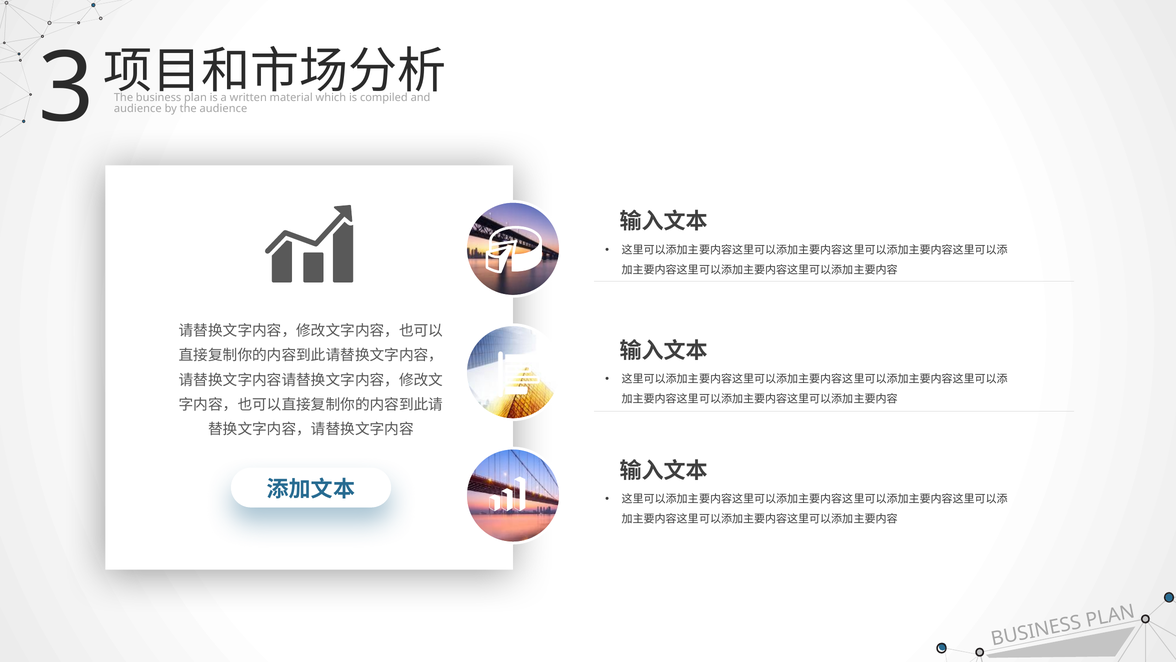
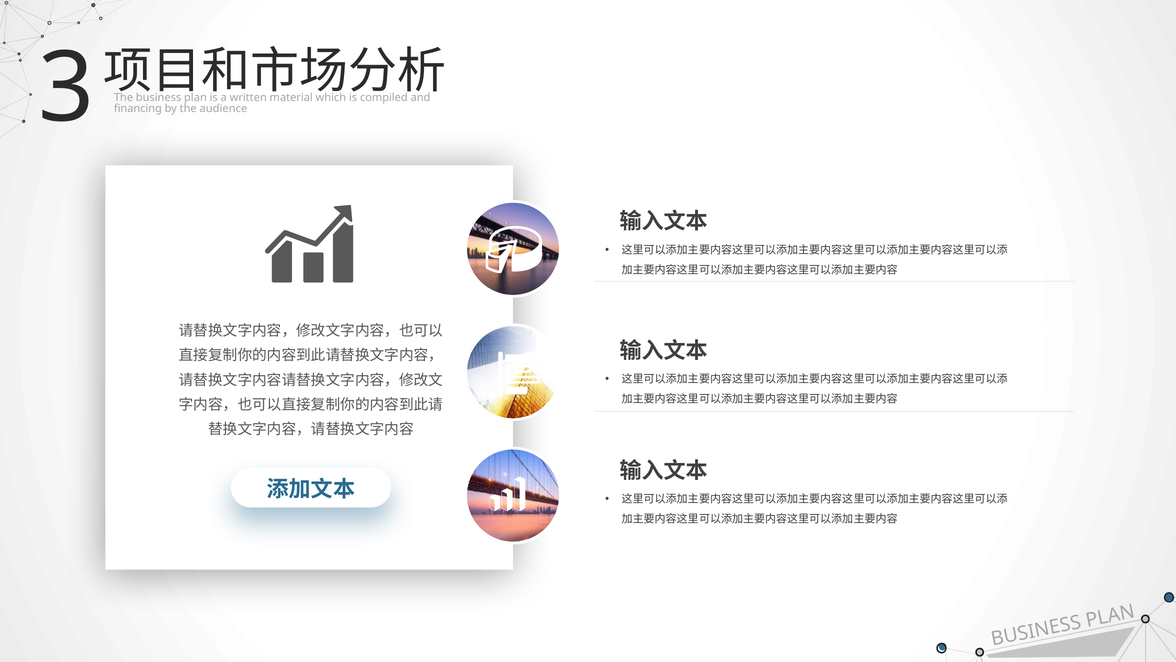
audience: audience -> financing (138, 108)
